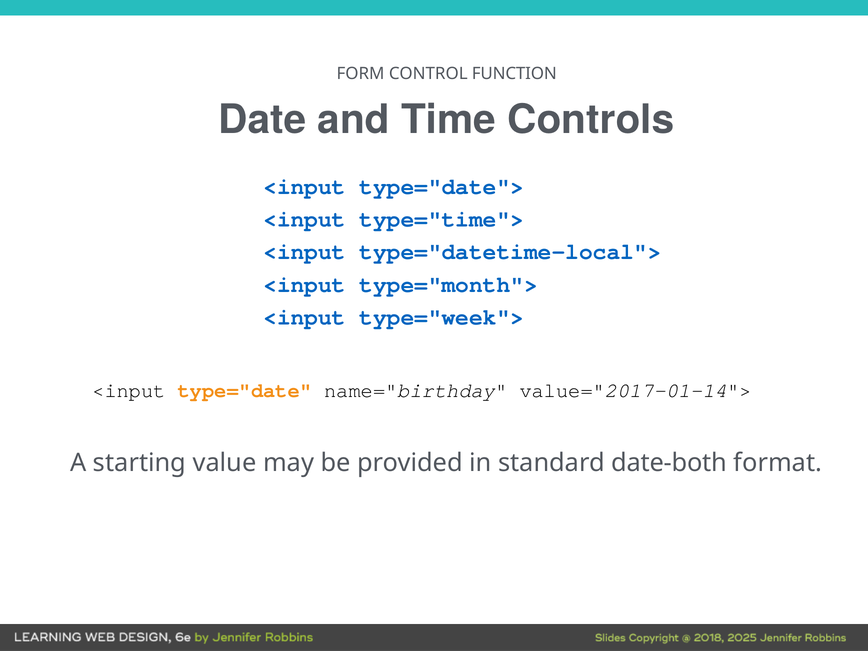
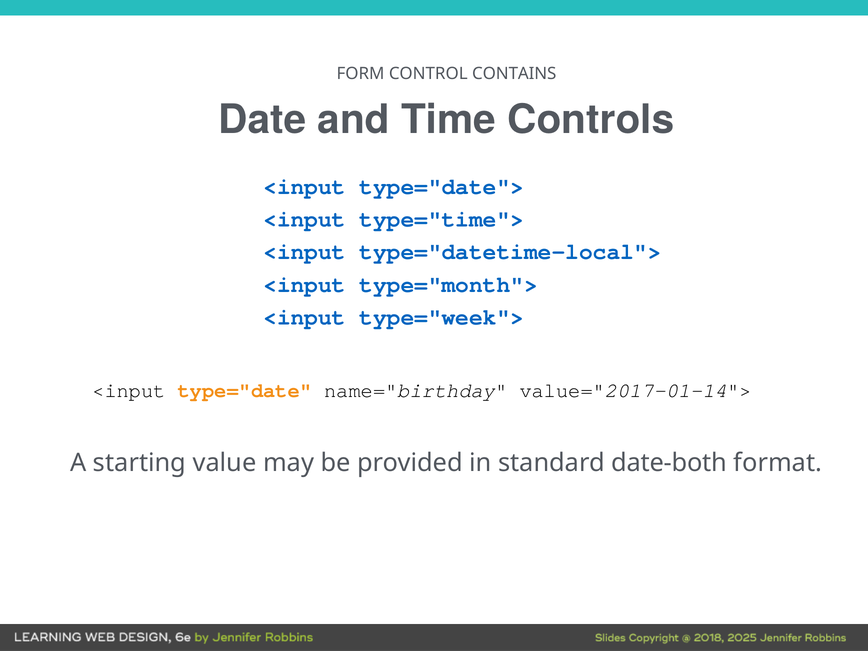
FUNCTION: FUNCTION -> CONTAINS (514, 73)
